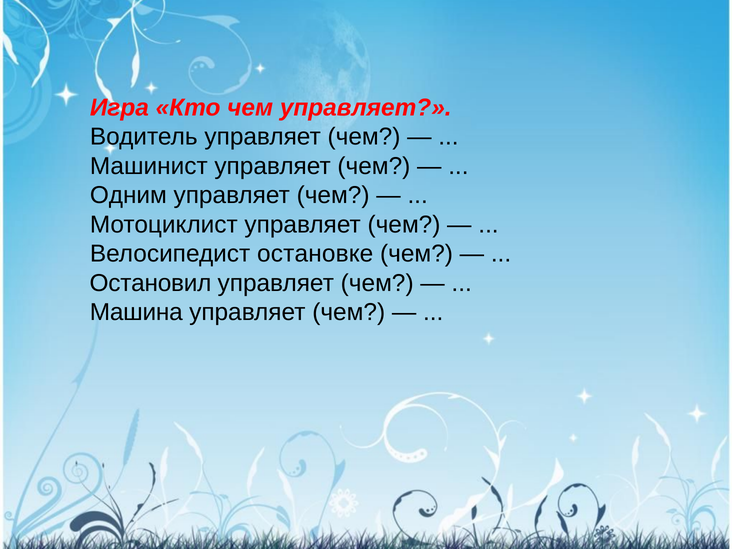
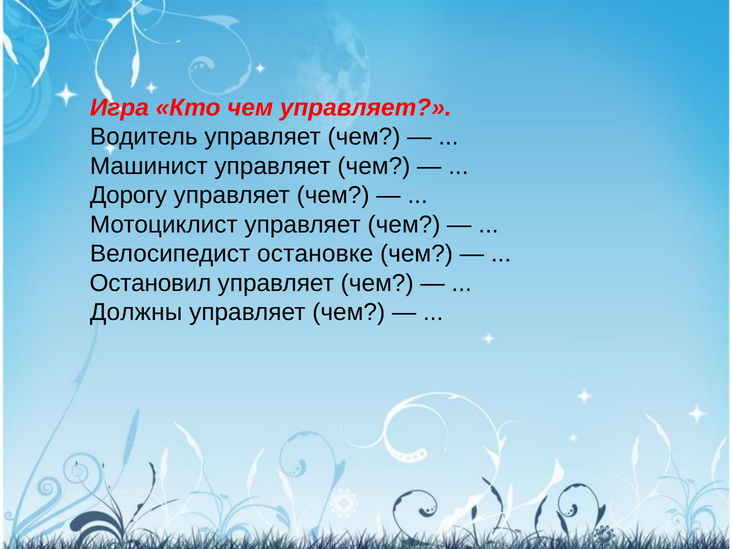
Одним: Одним -> Дорогу (128, 195)
Машина: Машина -> Должны (136, 312)
